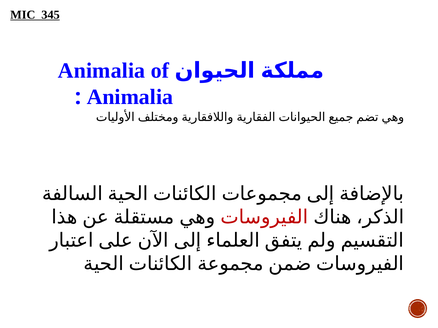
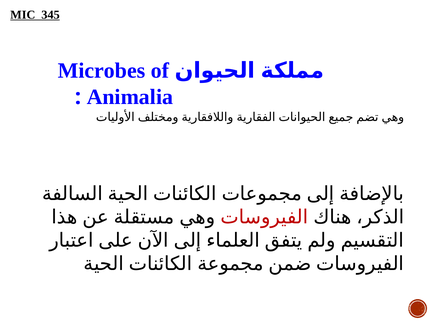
Animalia: Animalia -> Microbes (102, 71)
